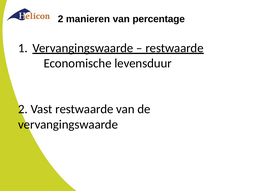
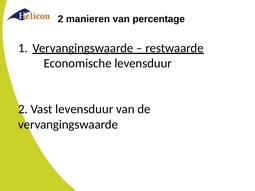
Vast restwaarde: restwaarde -> levensduur (84, 109)
